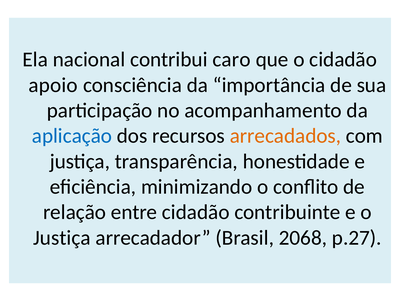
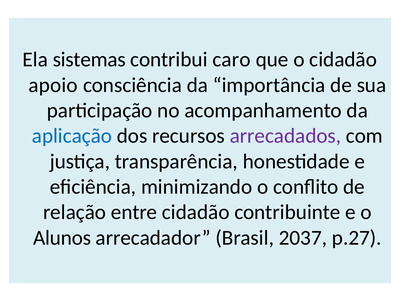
nacional: nacional -> sistemas (89, 60)
arrecadados colour: orange -> purple (285, 136)
Justiça: Justiça -> Alunos (62, 238)
2068: 2068 -> 2037 (303, 238)
